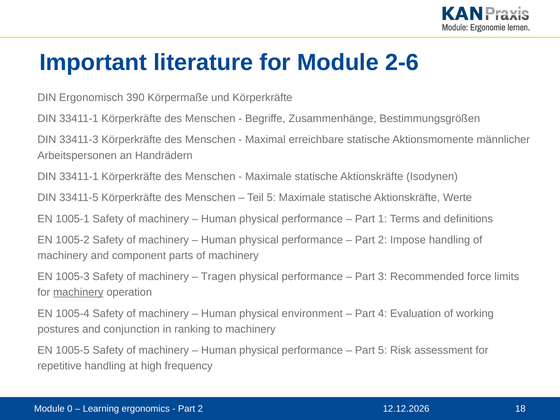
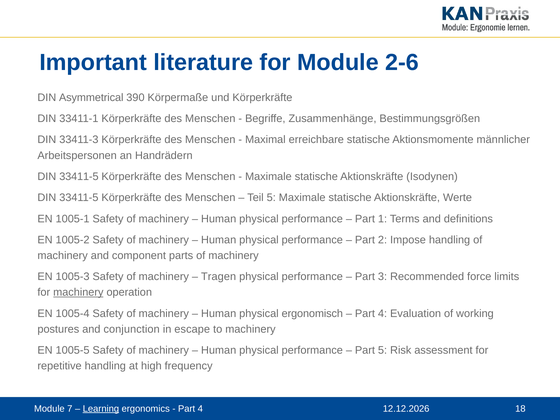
Ergonomisch: Ergonomisch -> Asymmetrical (91, 97)
33411-1: 33411-1 -> 33411-5 (79, 177)
environment: environment -> ergonomisch (312, 313)
ranking: ranking -> escape (192, 329)
0: 0 -> 7 (70, 409)
Learning underline: none -> present (101, 409)
2: 2 -> 4 (200, 409)
